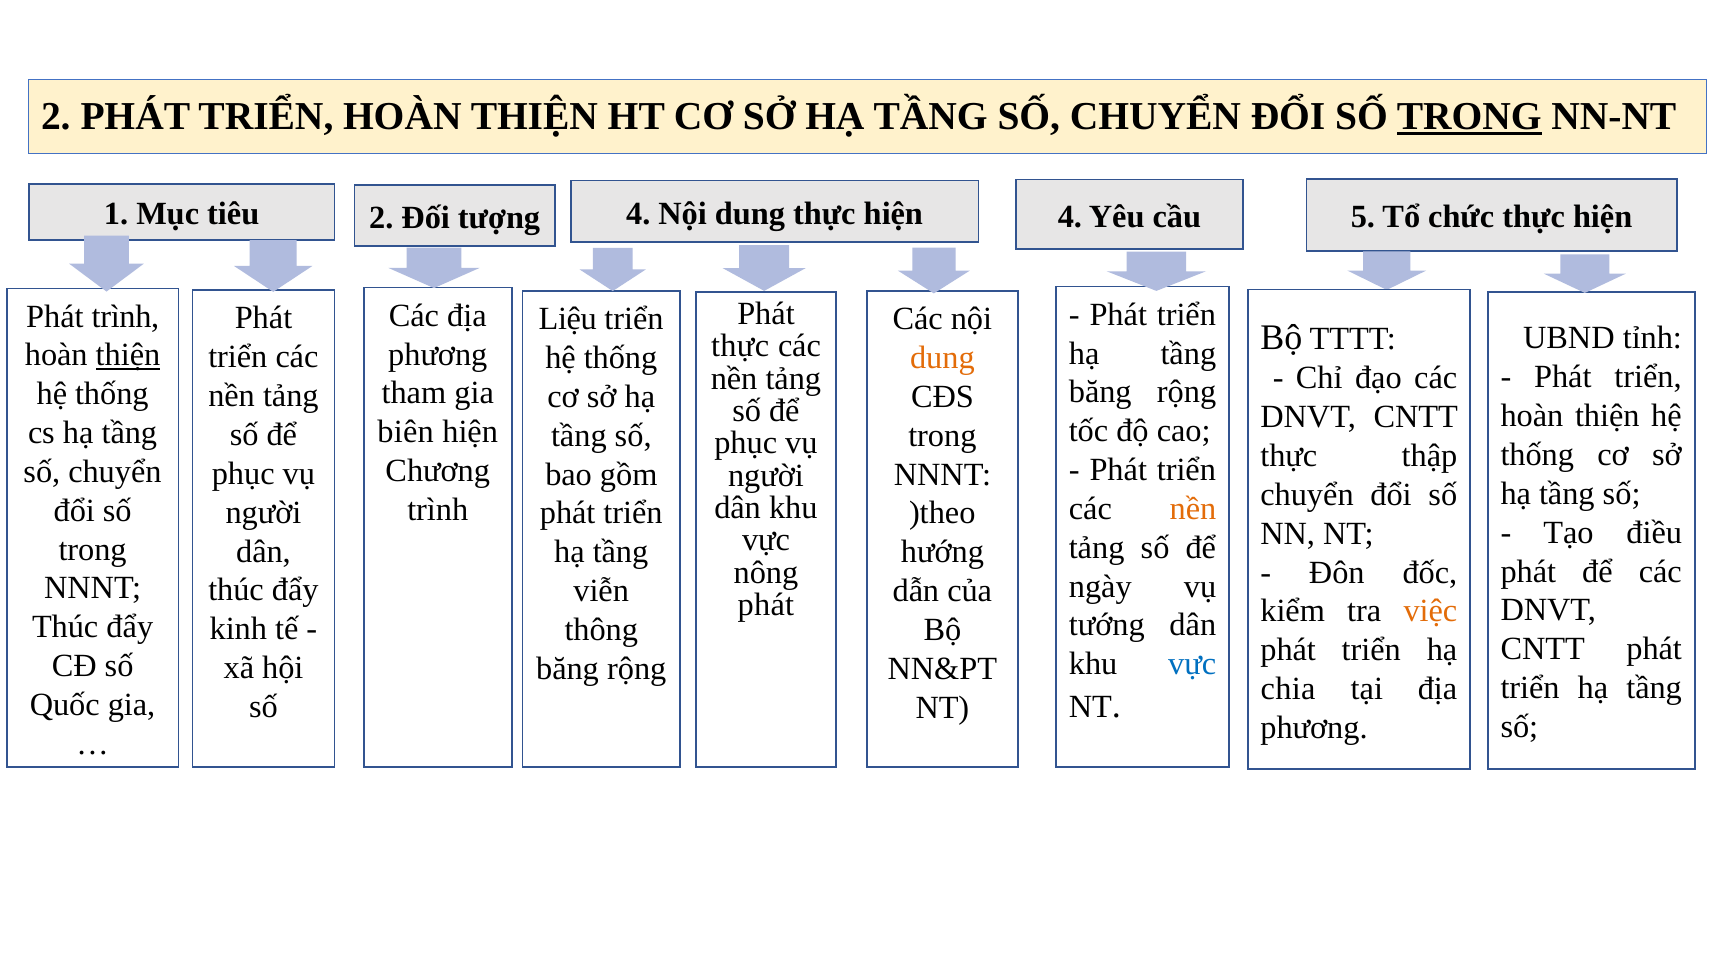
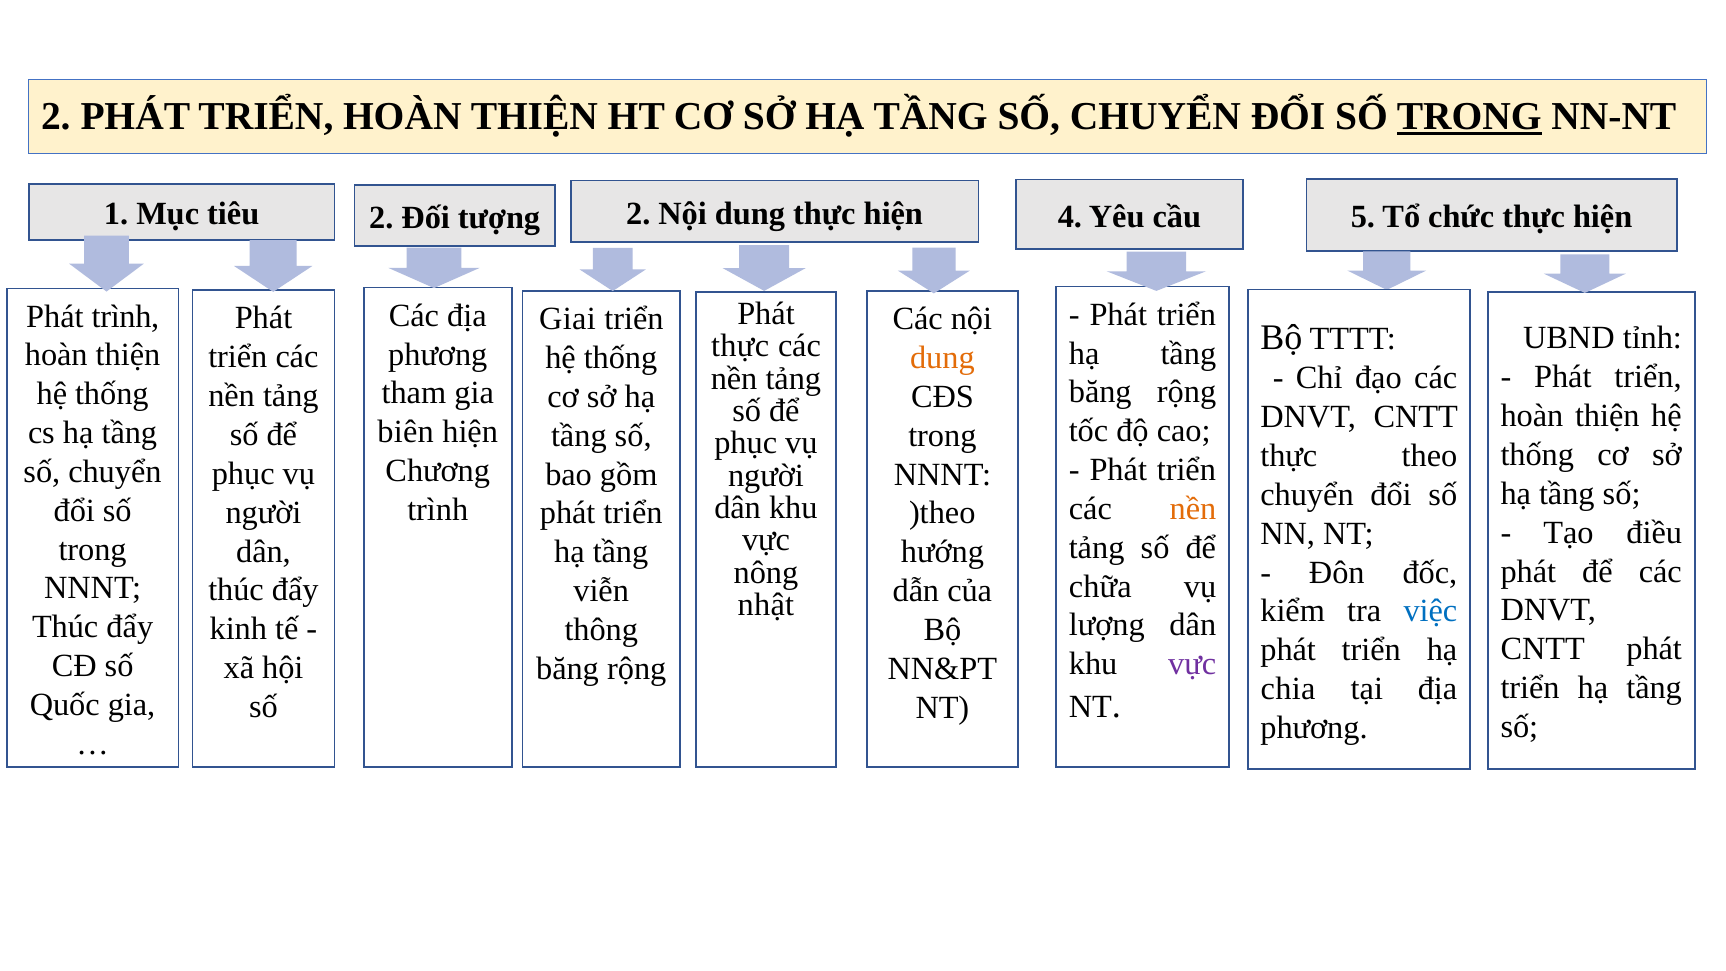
tượng 4: 4 -> 2 (638, 213)
Liệu: Liệu -> Giai (567, 319)
thiện underline: present -> none (128, 355)
thập: thập -> theo (1430, 456)
ngày: ngày -> chữa (1100, 586)
phát: phát -> nhật (766, 605)
việc colour: orange -> blue (1430, 611)
tướng: tướng -> lượng (1107, 625)
vực colour: blue -> purple (1192, 664)
